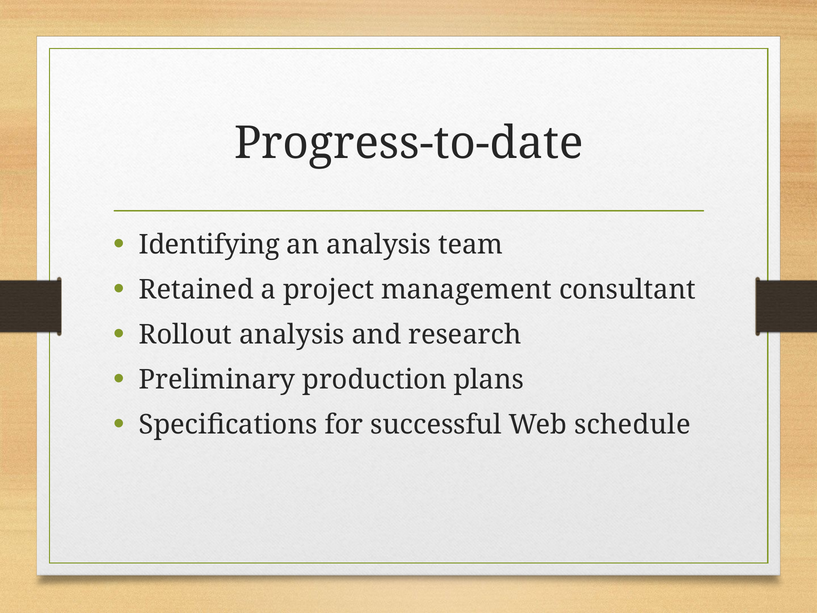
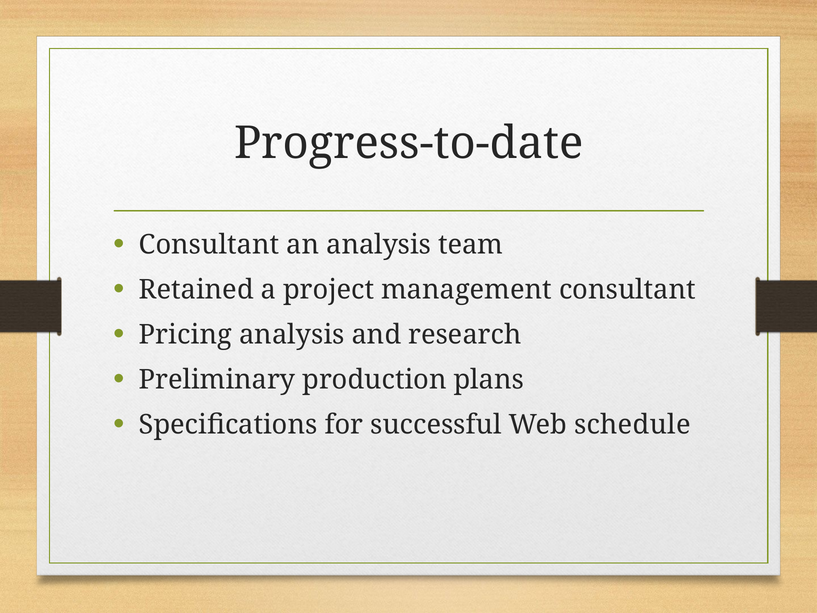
Identifying: Identifying -> Consultant (209, 245)
Rollout: Rollout -> Pricing (185, 335)
